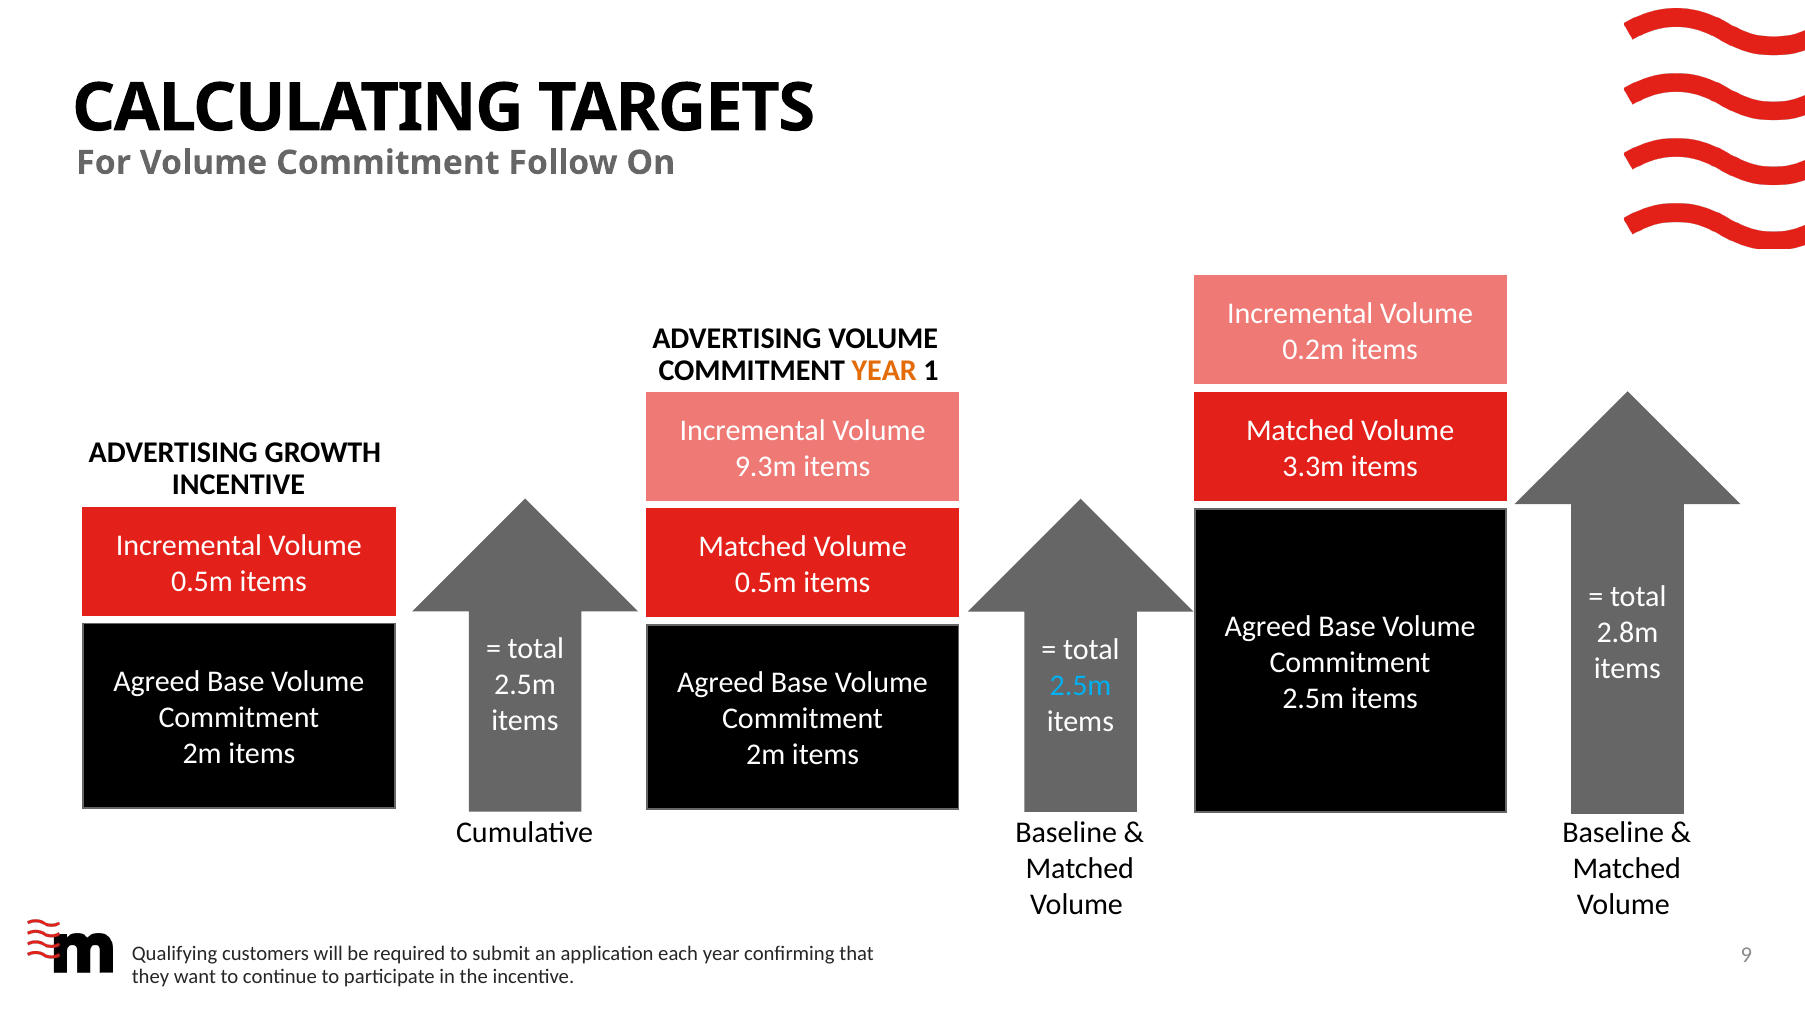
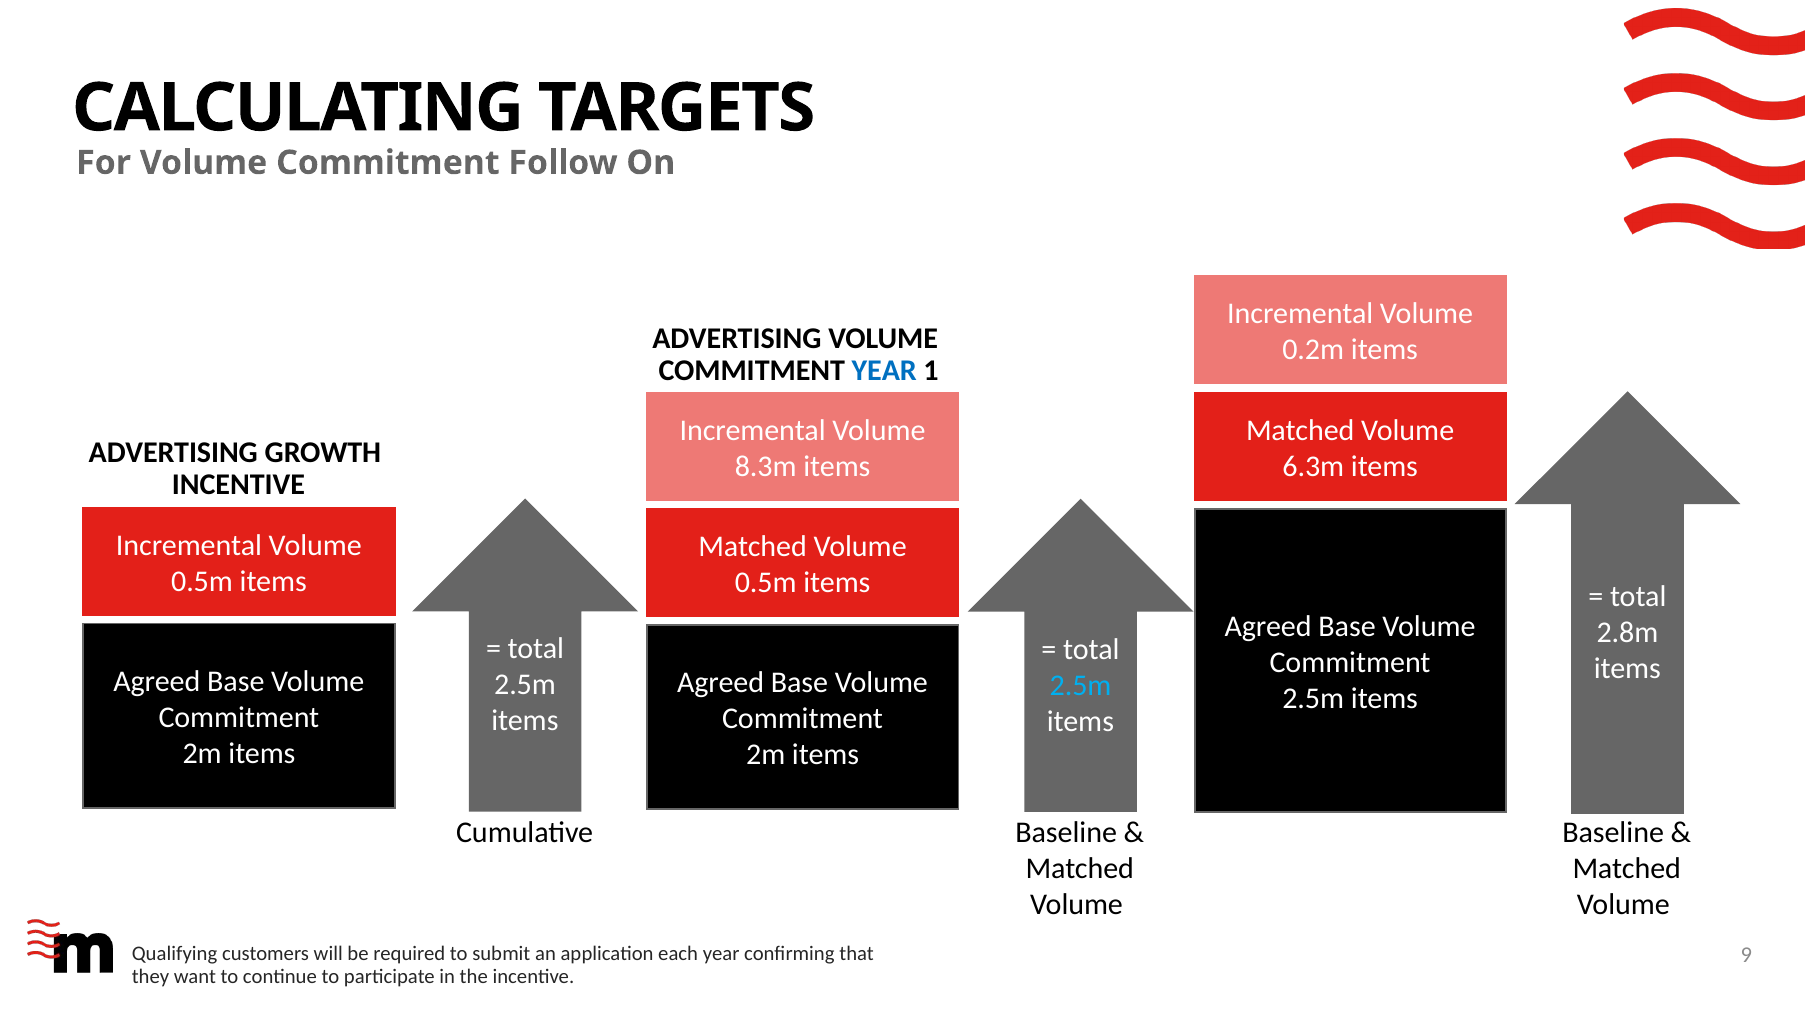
YEAR colour: orange -> blue (884, 370)
9.3m: 9.3m -> 8.3m (766, 466)
3.3m: 3.3m -> 6.3m (1313, 466)
